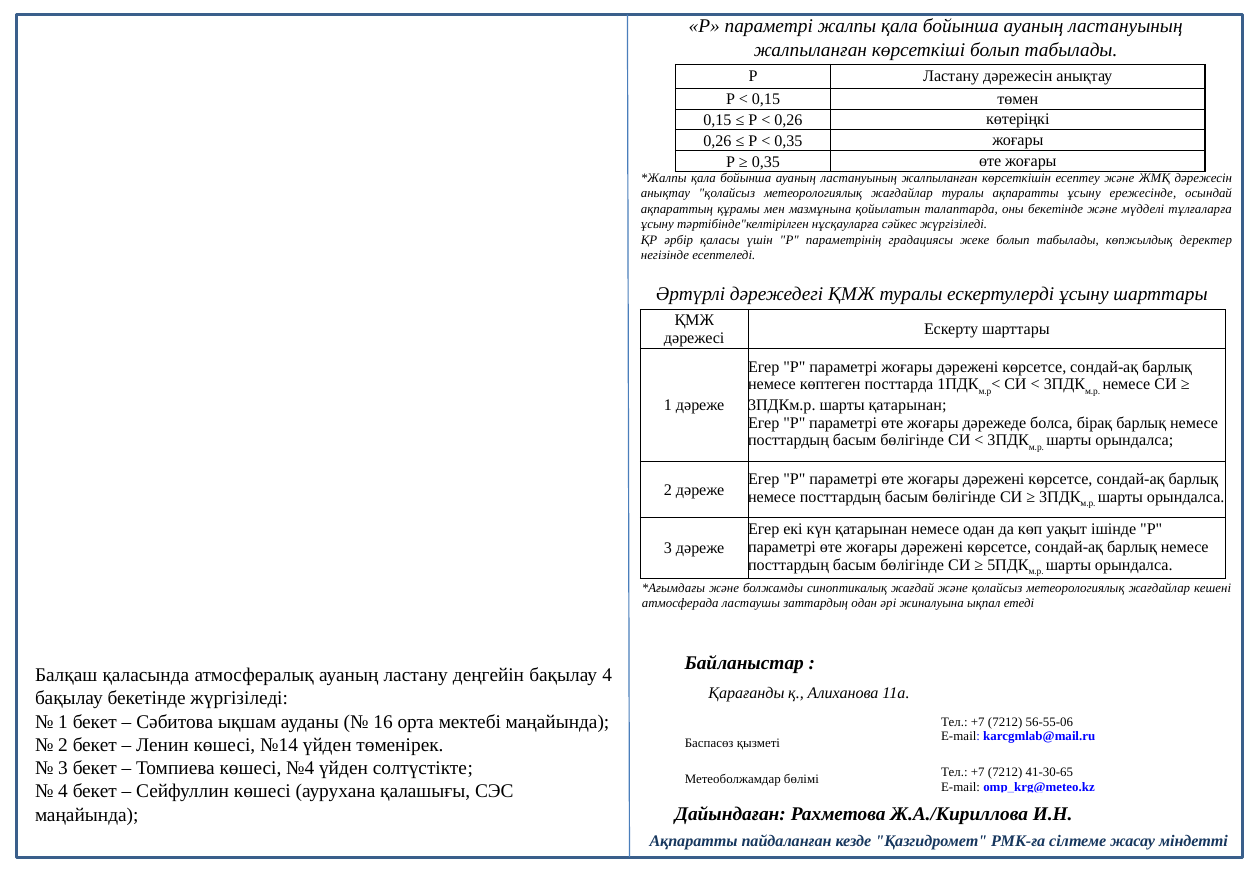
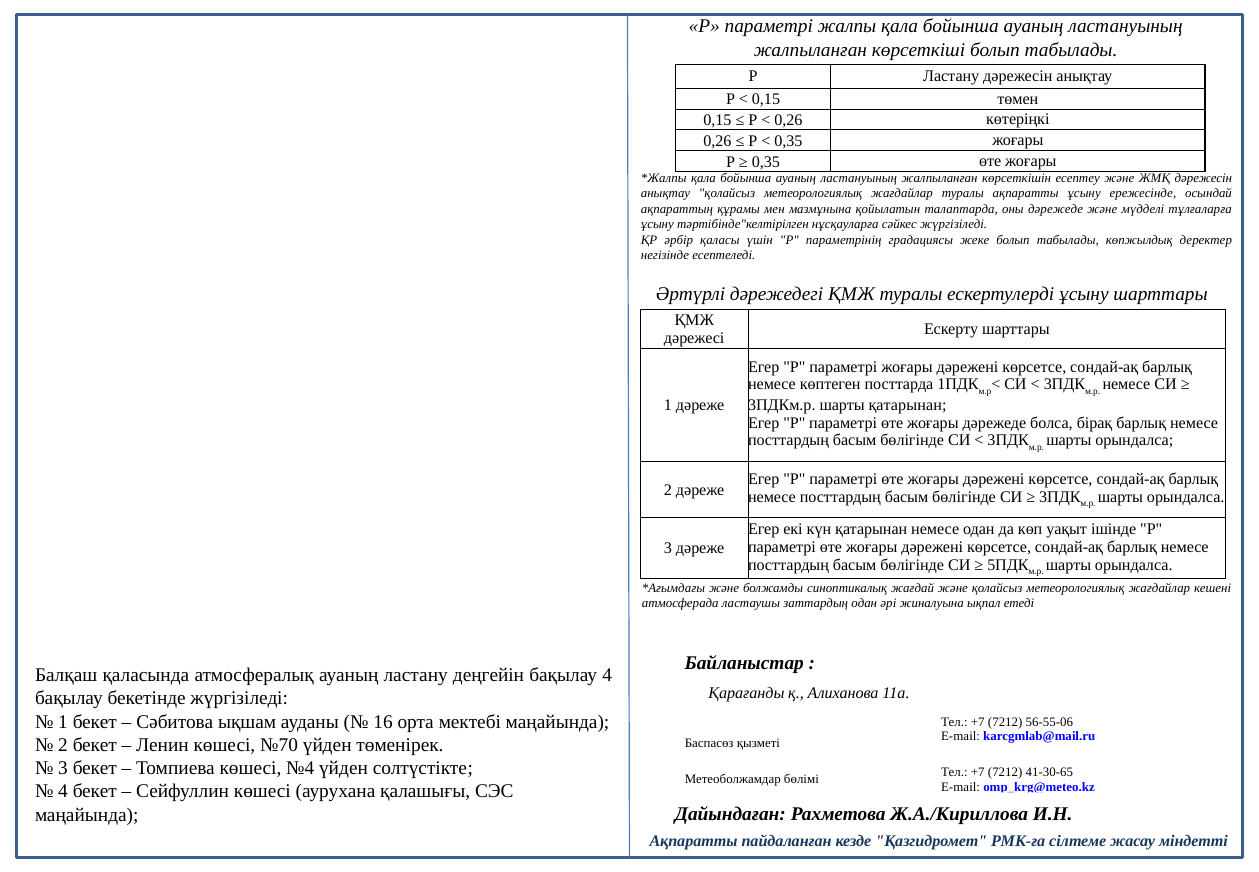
оны бекетінде: бекетінде -> дәрежеде (1056, 209)
№14: №14 -> №70 (279, 745)
